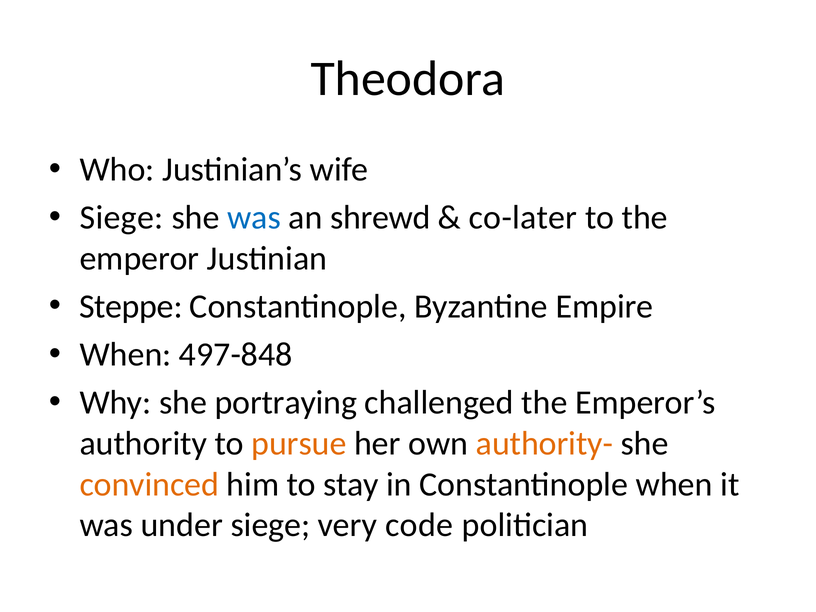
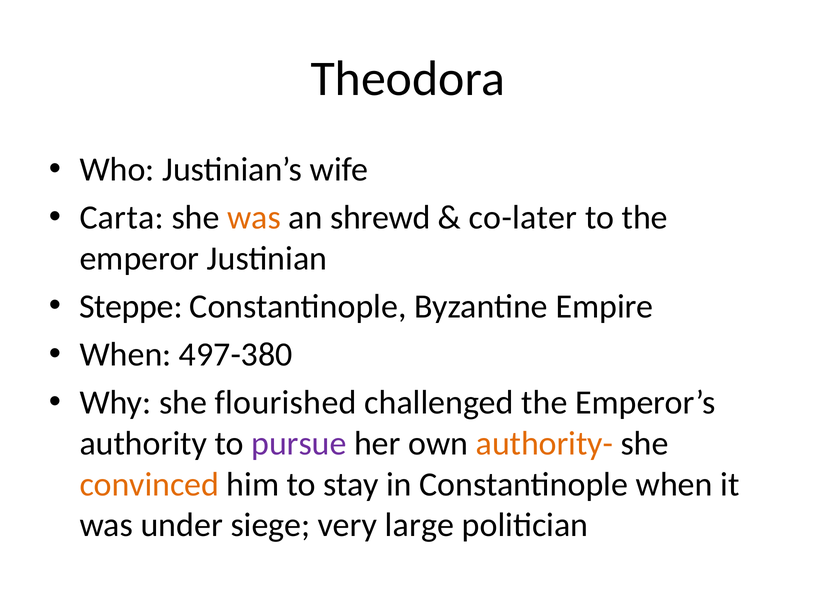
Siege: Siege -> Carta (122, 218)
was colour: blue -> orange (254, 218)
497-848: 497-848 -> 497-380 (236, 355)
portraying: portraying -> flourished (286, 403)
pursue colour: orange -> purple (299, 443)
code: code -> large (419, 525)
